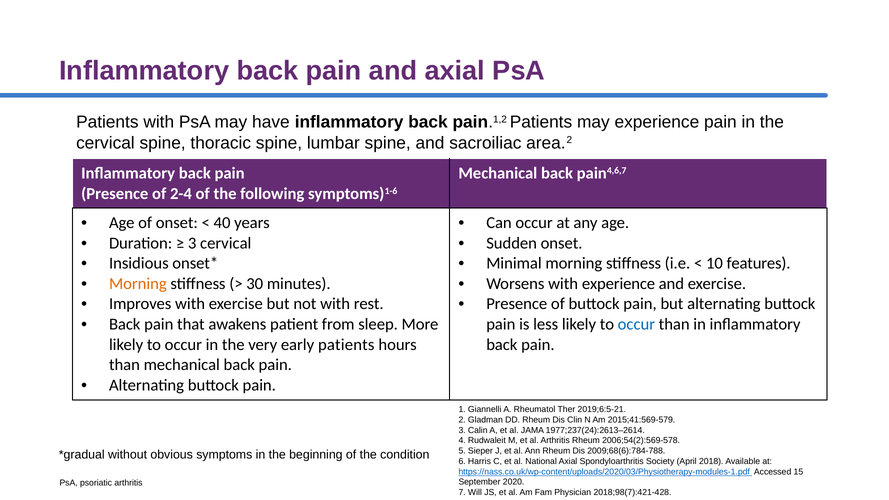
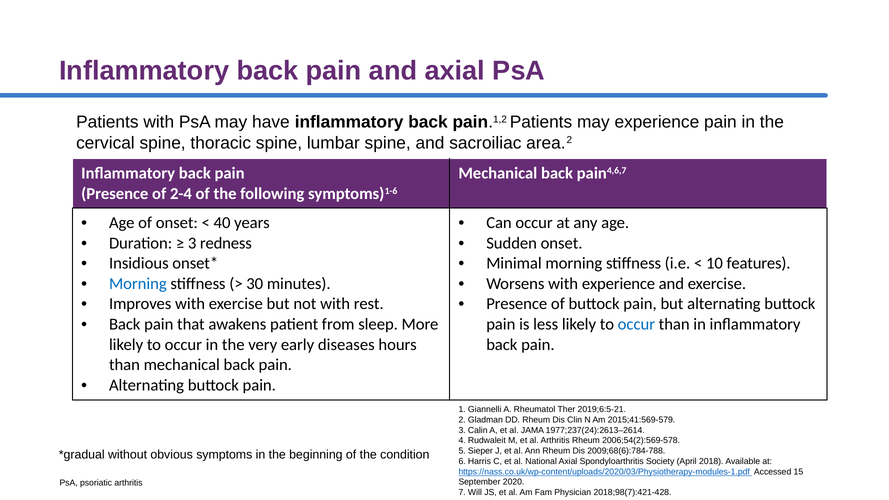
3 cervical: cervical -> redness (226, 243)
Morning colour: orange -> blue (138, 284)
early patients: patients -> diseases (346, 345)
